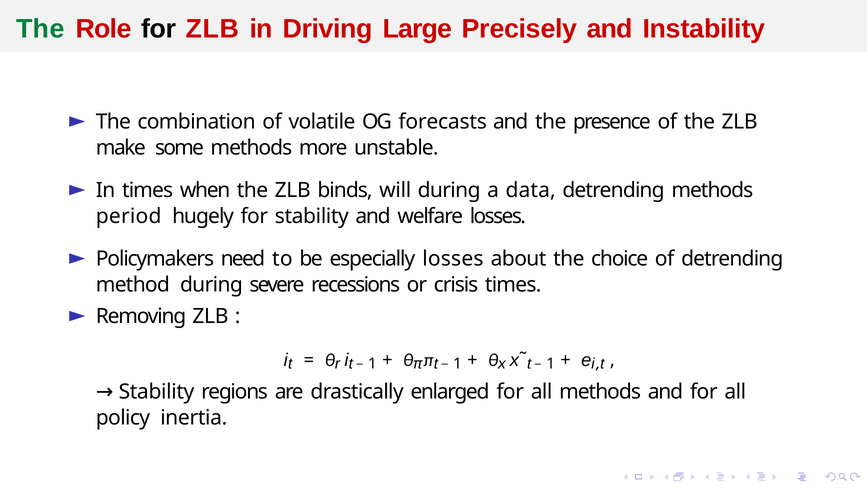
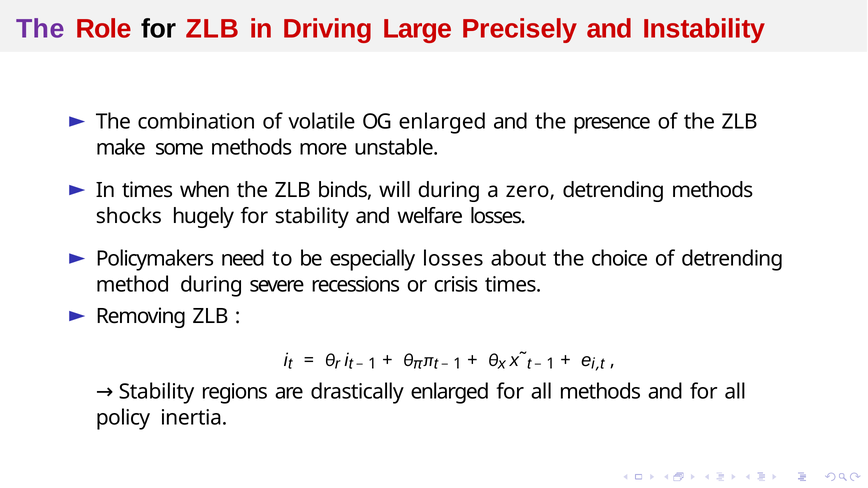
The colour: green -> purple (40, 29)
OG forecasts: forecasts -> enlarged (443, 122)
data: data -> zero (531, 191)
period: period -> shocks (129, 216)
